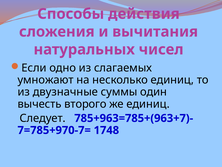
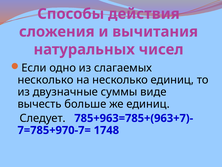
умножают: умножают -> несколько (46, 80)
один: один -> виде (153, 92)
второго: второго -> больше (85, 104)
